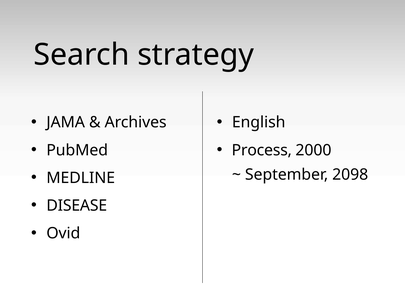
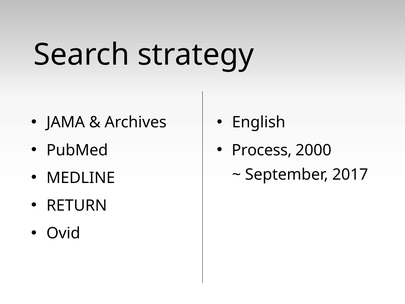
2098: 2098 -> 2017 (350, 175)
DISEASE: DISEASE -> RETURN (77, 205)
